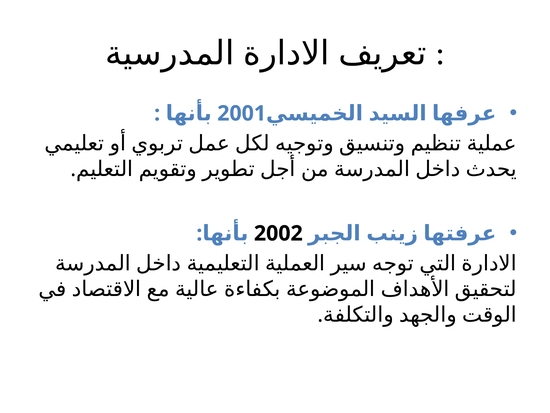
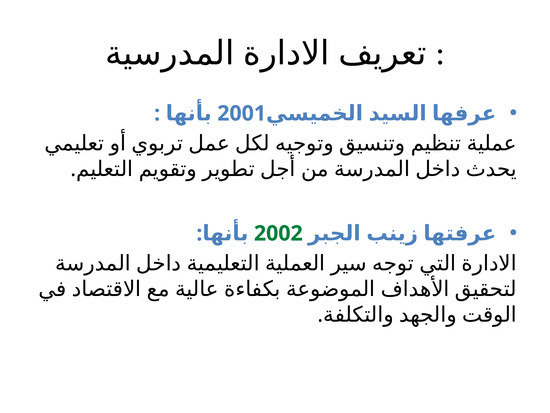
2002 colour: black -> green (278, 233)
